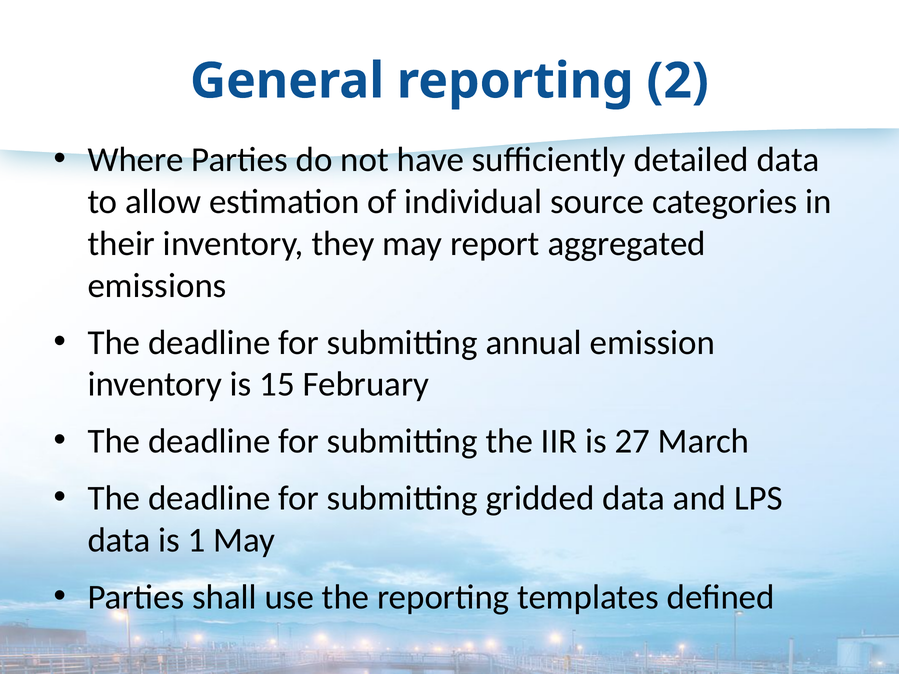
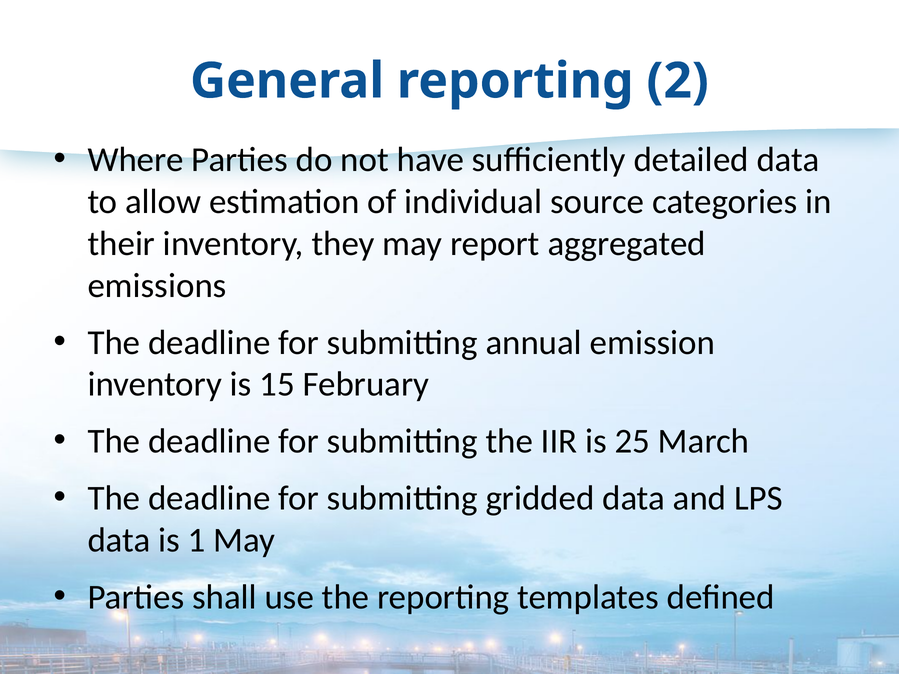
27: 27 -> 25 (632, 442)
